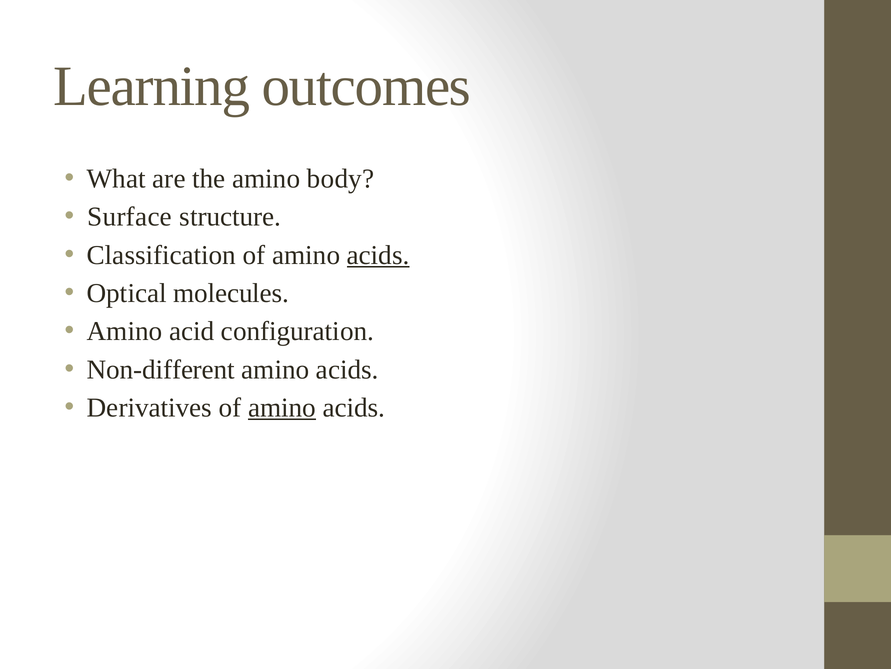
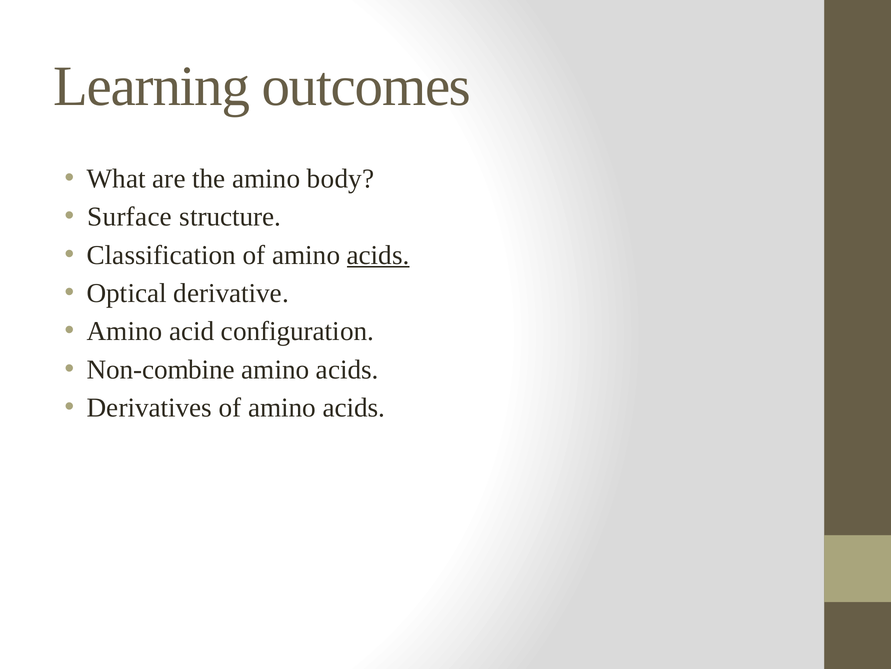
molecules: molecules -> derivative (231, 293)
Non-different: Non-different -> Non-combine (161, 369)
amino underline: present -> none (282, 407)
